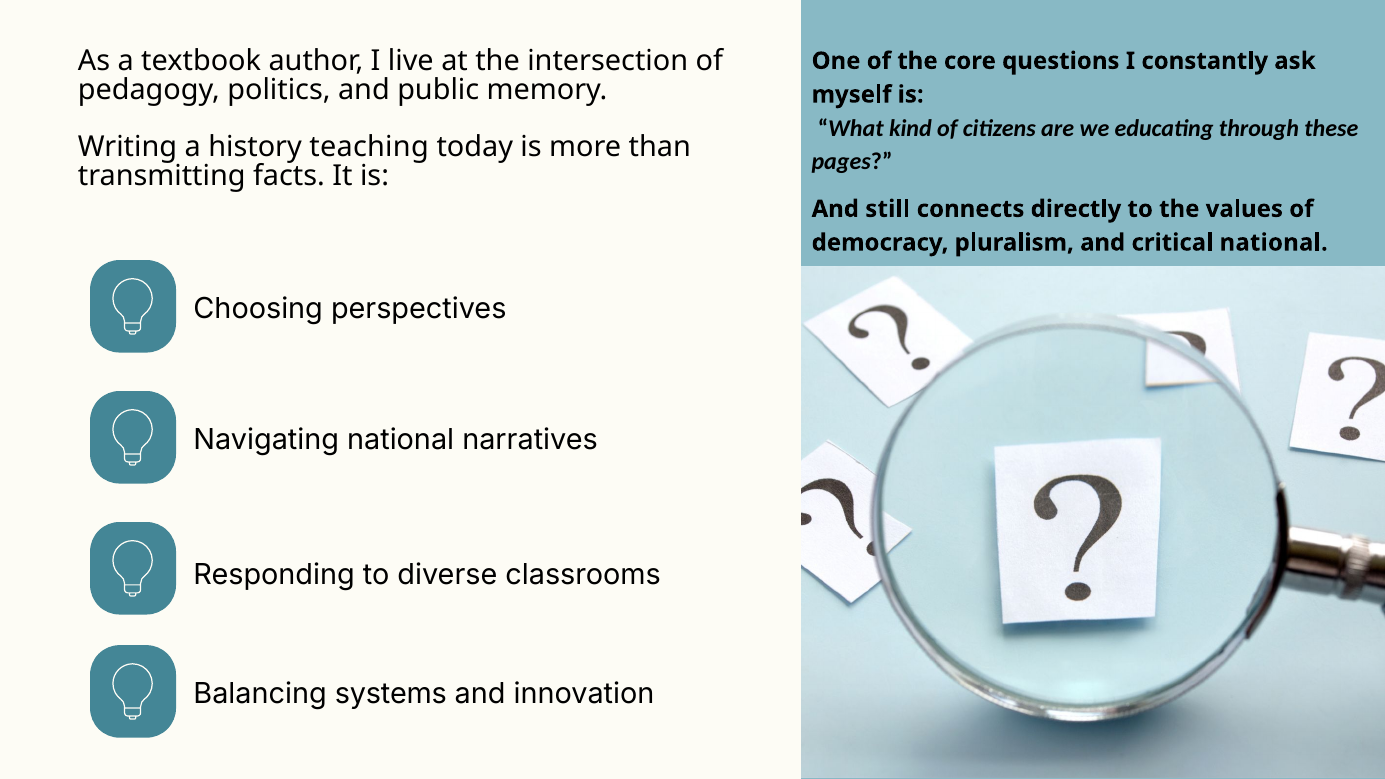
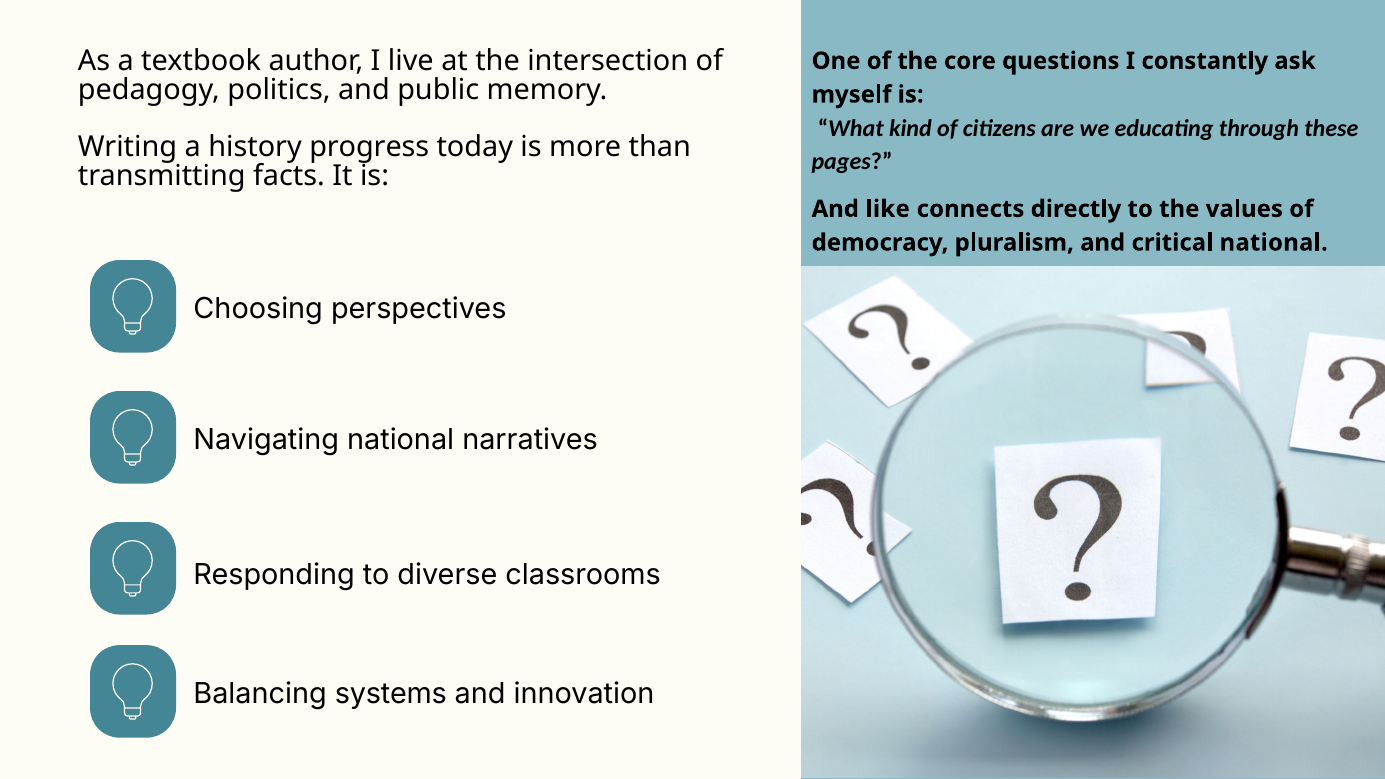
teaching: teaching -> progress (369, 147)
still: still -> like (888, 209)
